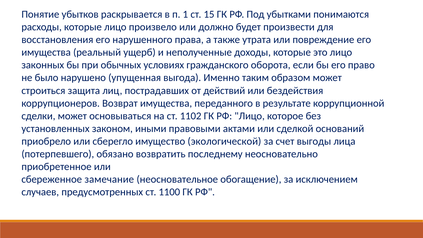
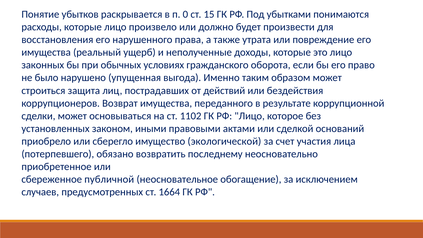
1: 1 -> 0 (185, 14)
выгоды: выгоды -> участия (314, 141)
замечание: замечание -> публичной (109, 179)
1100: 1100 -> 1664 (169, 192)
